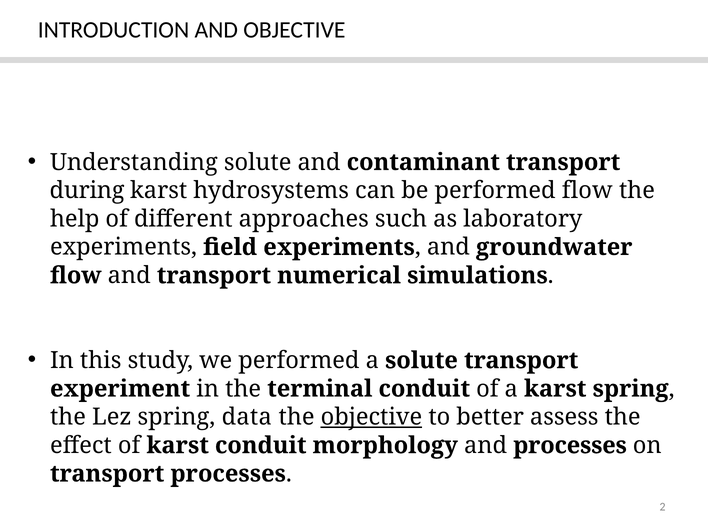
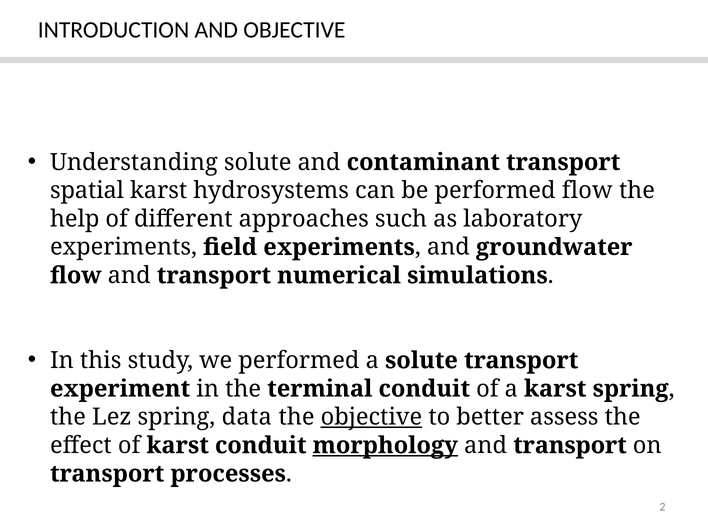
during: during -> spatial (87, 191)
morphology underline: none -> present (385, 445)
processes: processes -> transport (570, 445)
